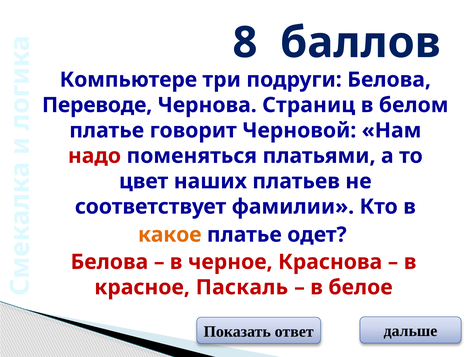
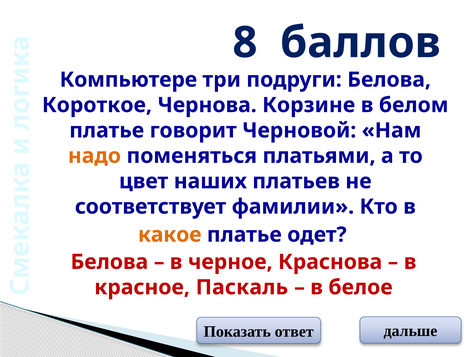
Переводе: Переводе -> Короткое (97, 105)
Страниц: Страниц -> Корзине (309, 105)
надо colour: red -> orange (94, 156)
